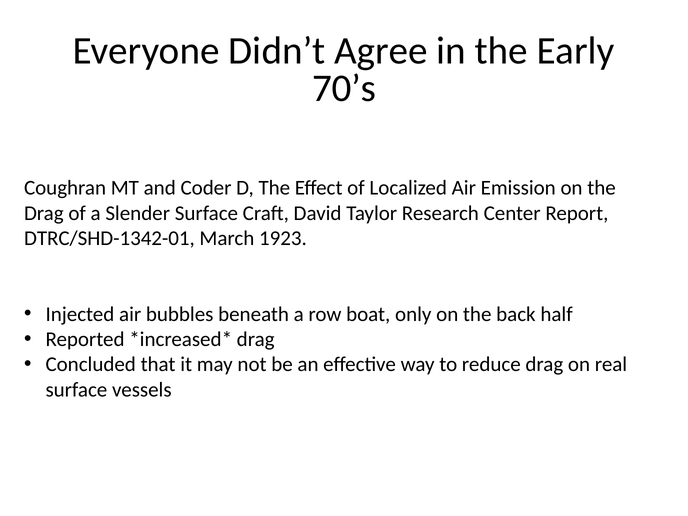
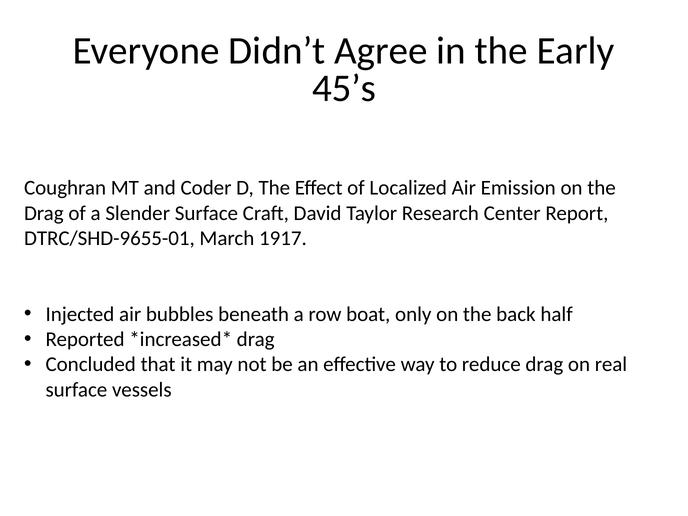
70’s: 70’s -> 45’s (344, 88)
DTRC/SHD-1342-01: DTRC/SHD-1342-01 -> DTRC/SHD-9655-01 (109, 238)
1923: 1923 -> 1917 (283, 238)
